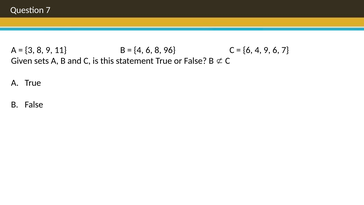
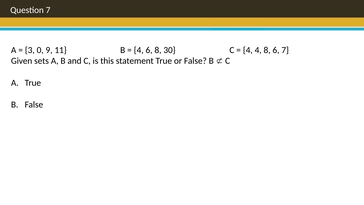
3 8: 8 -> 0 (40, 50)
96: 96 -> 30 (170, 50)
6: 6 -> 4 (248, 50)
4 9: 9 -> 8 (267, 50)
